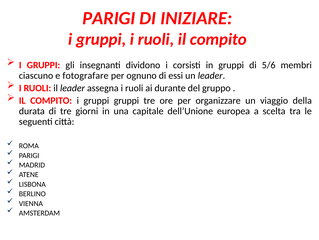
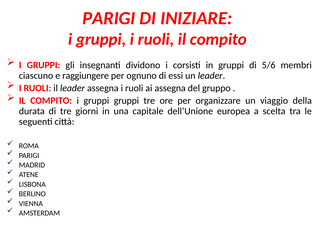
fotografare: fotografare -> raggiungere (86, 75)
ai durante: durante -> assegna (170, 88)
